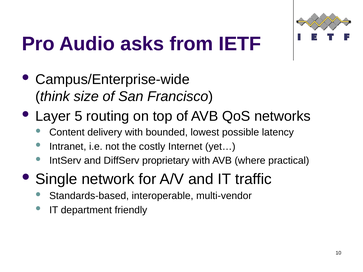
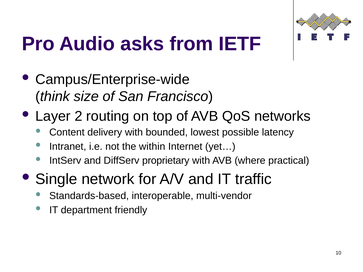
5: 5 -> 2 (78, 116)
costly: costly -> within (152, 147)
